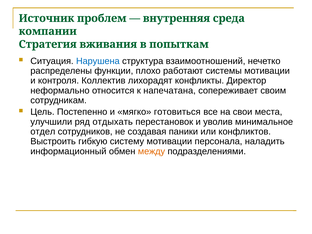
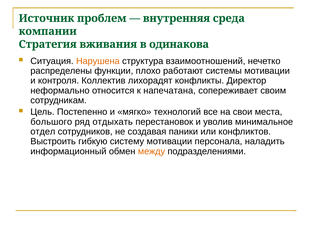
попыткам: попыткам -> одинакова (179, 44)
Нарушена colour: blue -> orange (98, 61)
готовиться: готовиться -> технологий (177, 112)
улучшили: улучшили -> большого (51, 122)
